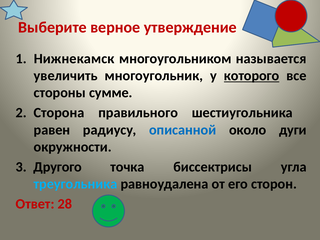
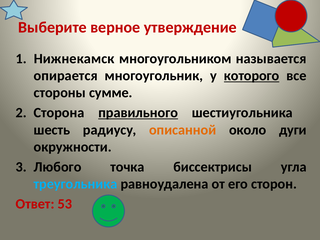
увеличить: увеличить -> опирается (66, 76)
правильного underline: none -> present (138, 113)
равен: равен -> шесть (52, 130)
описанной colour: blue -> orange (183, 130)
Другого: Другого -> Любого (58, 167)
28: 28 -> 53 (65, 204)
